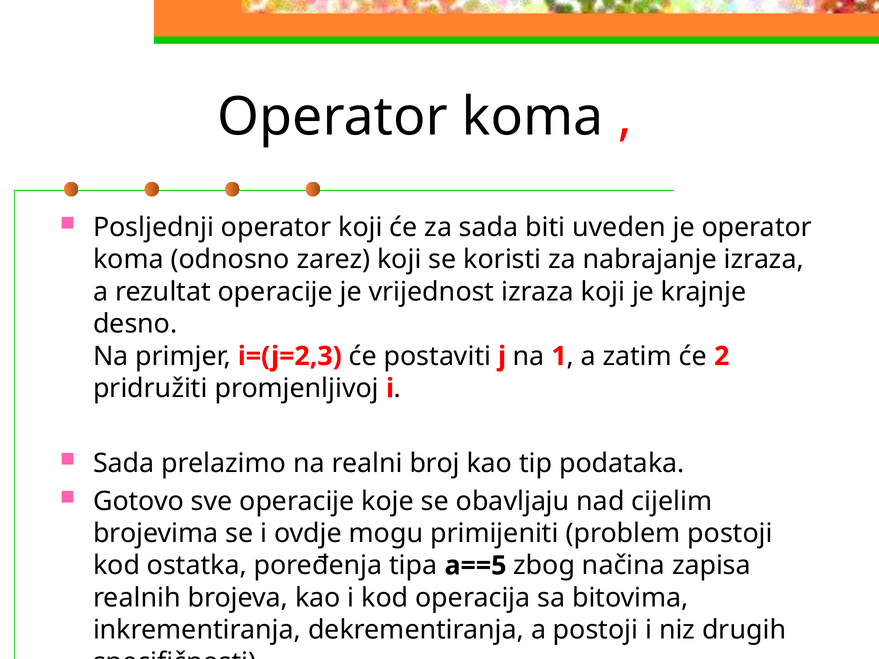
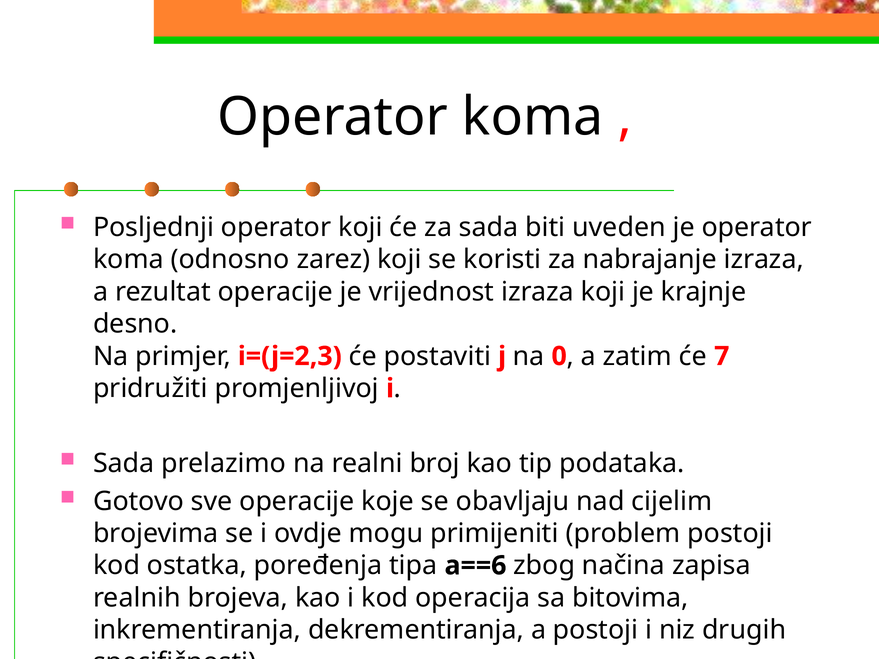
1: 1 -> 0 (559, 356)
2: 2 -> 7 (722, 356)
a==5: a==5 -> a==6 (476, 566)
